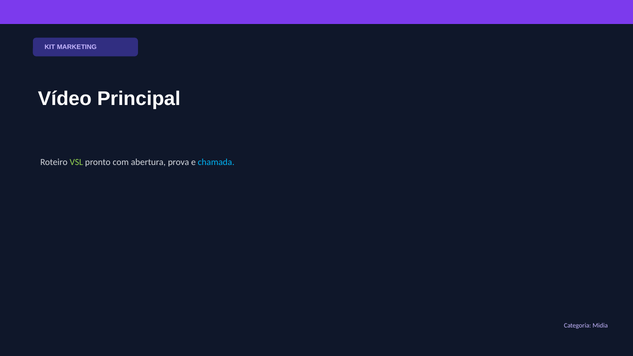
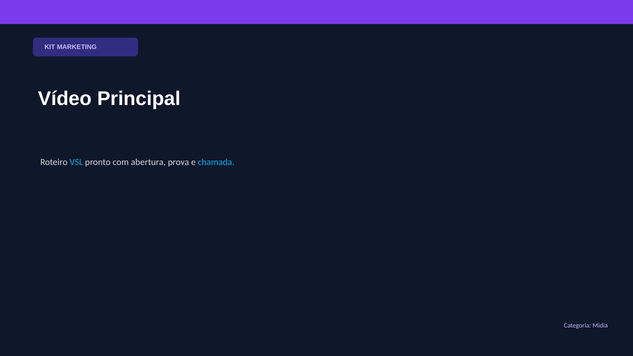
VSL colour: light green -> light blue (76, 162)
